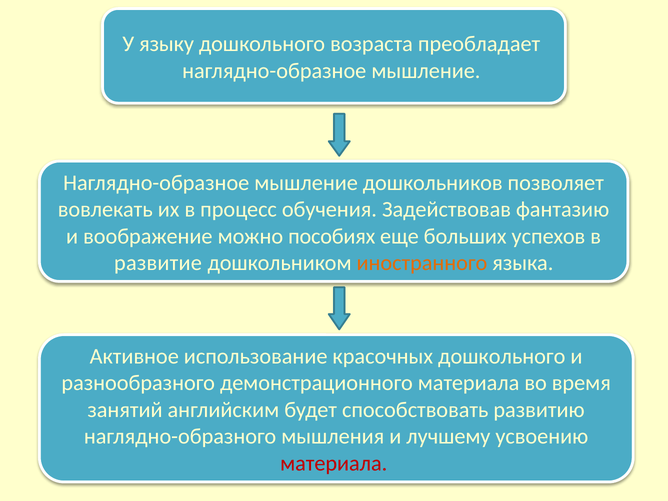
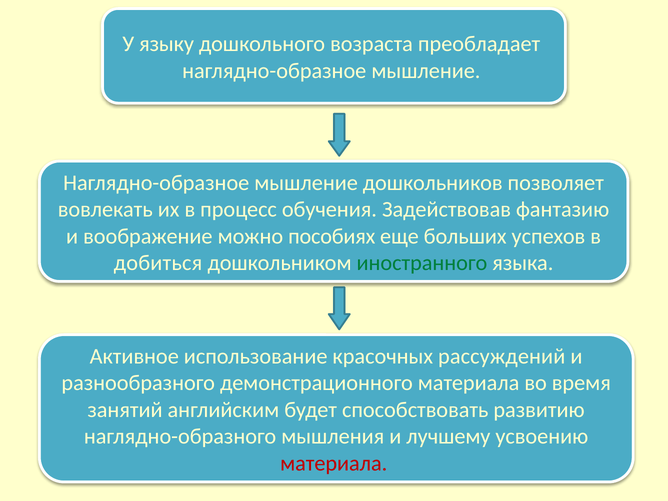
развитие: развитие -> добиться (158, 263)
иностранного colour: orange -> green (422, 263)
красочных дошкольного: дошкольного -> рассуждений (502, 356)
